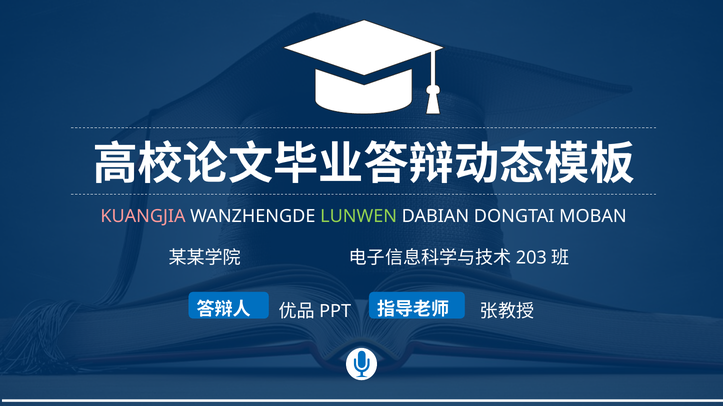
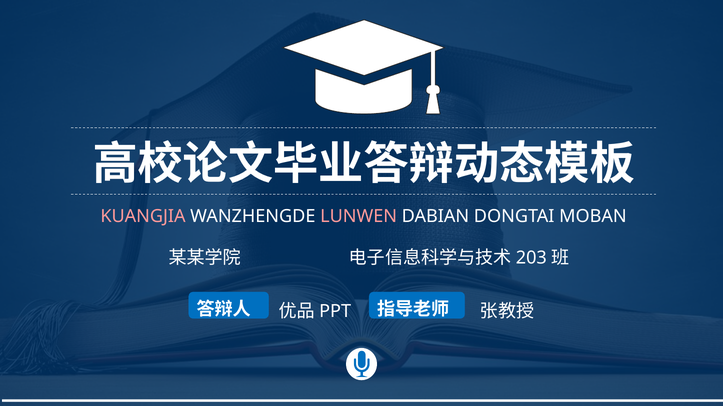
LUNWEN colour: light green -> pink (359, 216)
